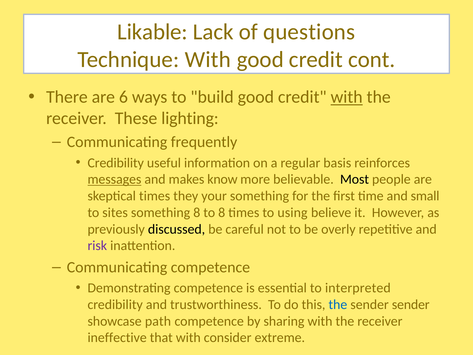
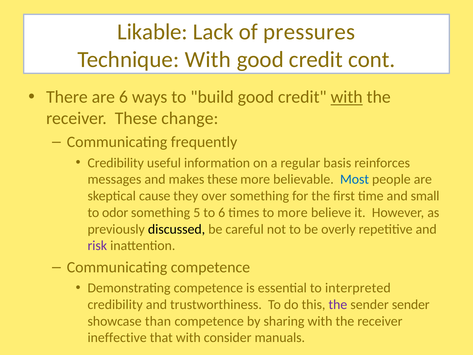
questions: questions -> pressures (309, 32)
lighting: lighting -> change (190, 118)
messages underline: present -> none (114, 179)
makes know: know -> these (222, 179)
Most colour: black -> blue (354, 179)
skeptical times: times -> cause (155, 196)
your: your -> over (214, 196)
sites: sites -> odor (115, 212)
something 8: 8 -> 5 (197, 212)
to 8: 8 -> 6 (222, 212)
to using: using -> more (293, 212)
the colour: blue -> purple (338, 304)
path: path -> than (158, 321)
extreme: extreme -> manuals (280, 337)
